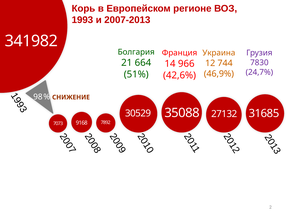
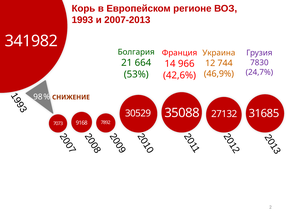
51%: 51% -> 53% (136, 74)
